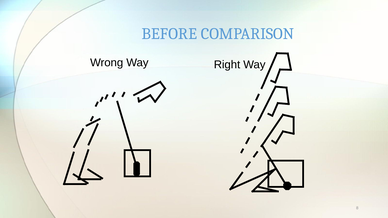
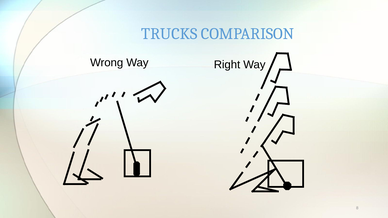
BEFORE: BEFORE -> TRUCKS (169, 34)
